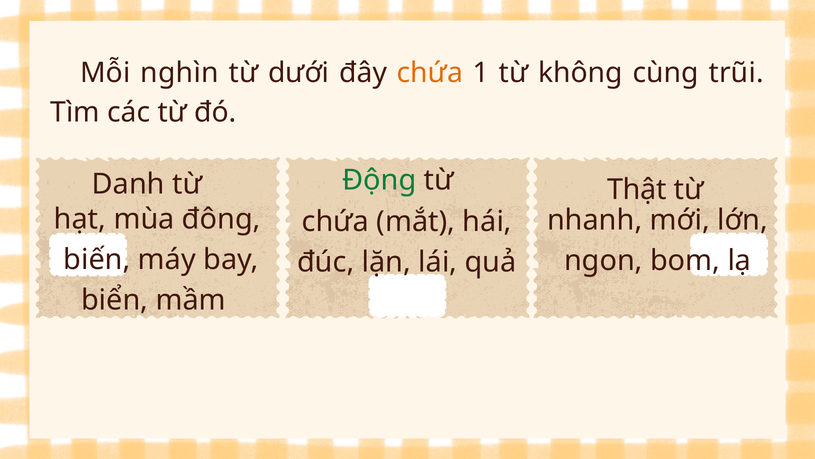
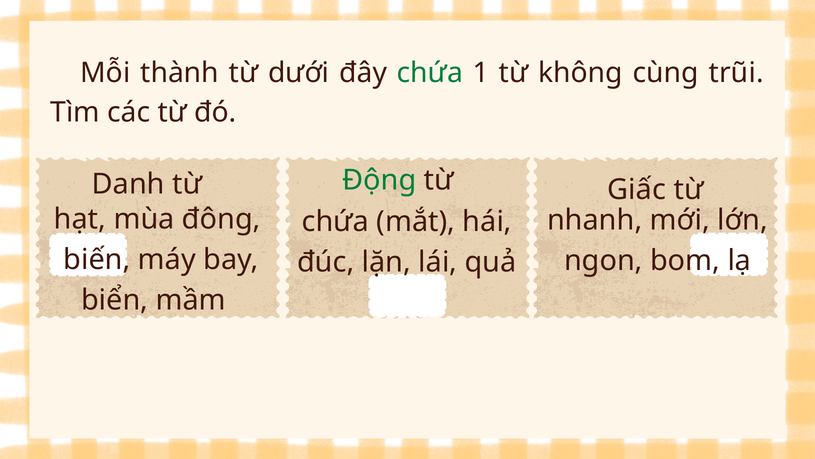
nghìn: nghìn -> thành (180, 73)
chứa colour: orange -> green (430, 73)
Thật: Thật -> Giấc (637, 190)
